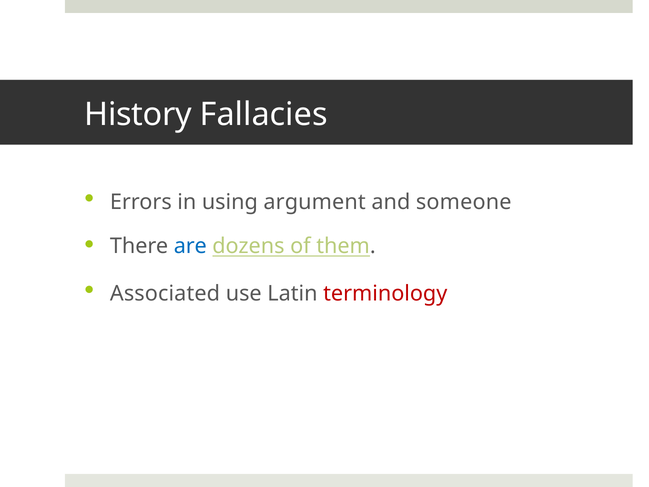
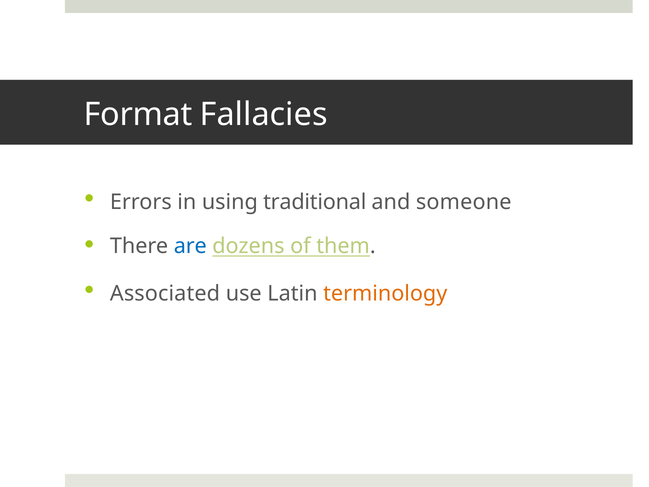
History: History -> Format (138, 114)
argument: argument -> traditional (315, 202)
terminology colour: red -> orange (385, 294)
